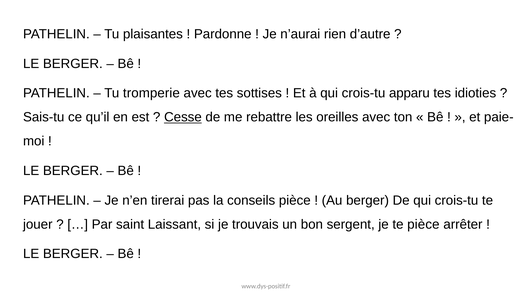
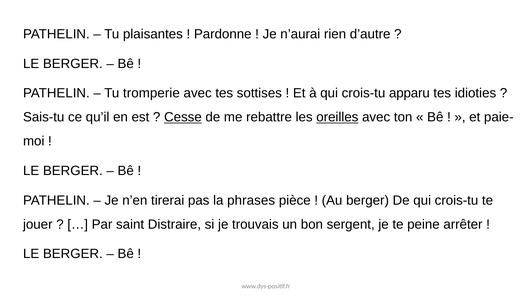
oreilles underline: none -> present (337, 117)
conseils: conseils -> phrases (251, 200)
Laissant: Laissant -> Distraire (174, 224)
te pièce: pièce -> peine (423, 224)
